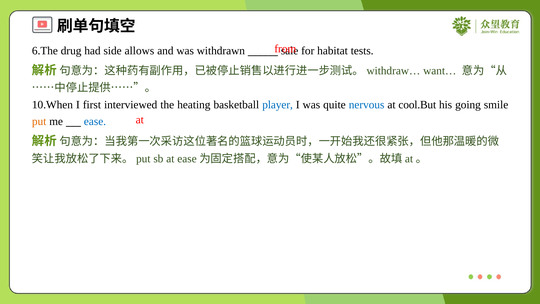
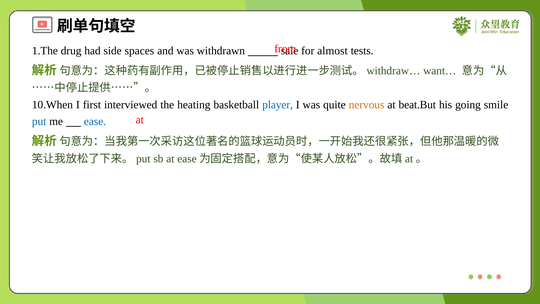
6.The: 6.The -> 1.The (45, 51)
allows: allows -> spaces (139, 51)
habitat: habitat -> almost (332, 51)
nervous colour: blue -> orange (367, 105)
cool.But: cool.But -> beat.But (417, 105)
put colour: orange -> blue (39, 121)
